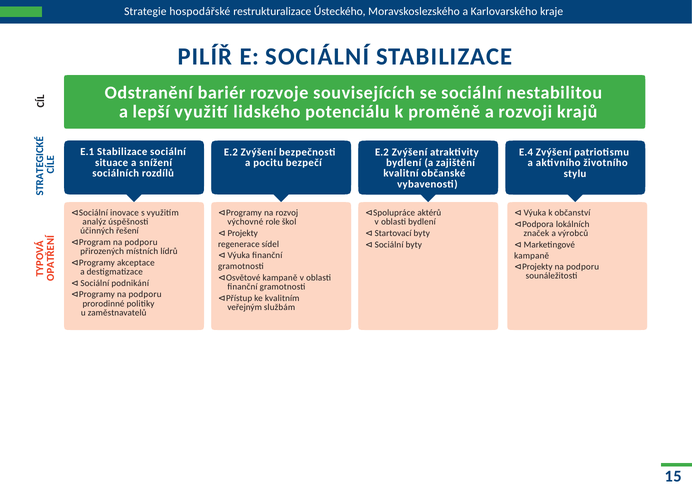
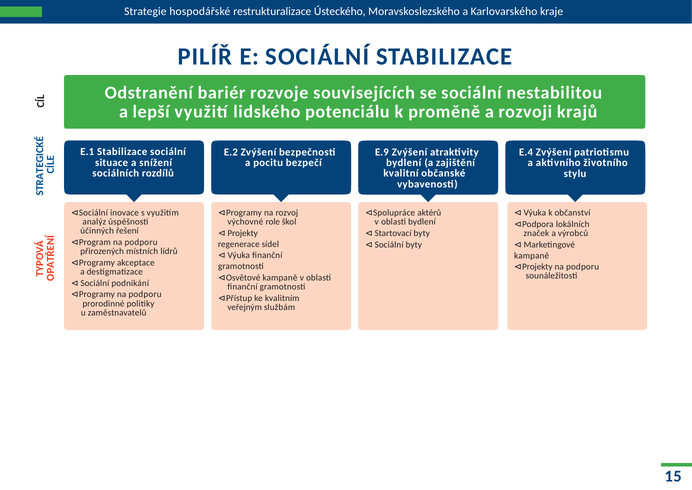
E.2: E.2 -> E.9 (382, 152)
